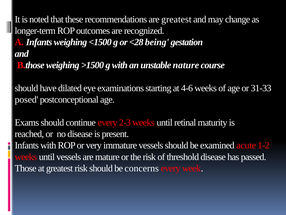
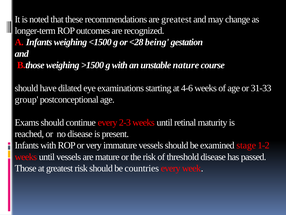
posed: posed -> group (27, 99)
acute: acute -> stage (246, 145)
concerns: concerns -> countries (142, 168)
